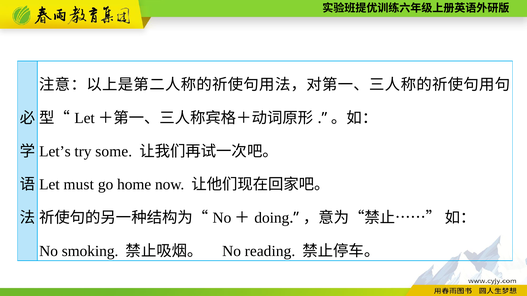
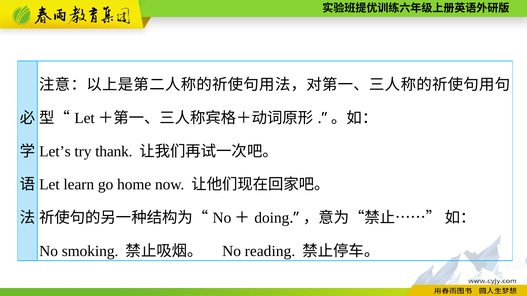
some: some -> thank (114, 152)
must: must -> learn (79, 185)
